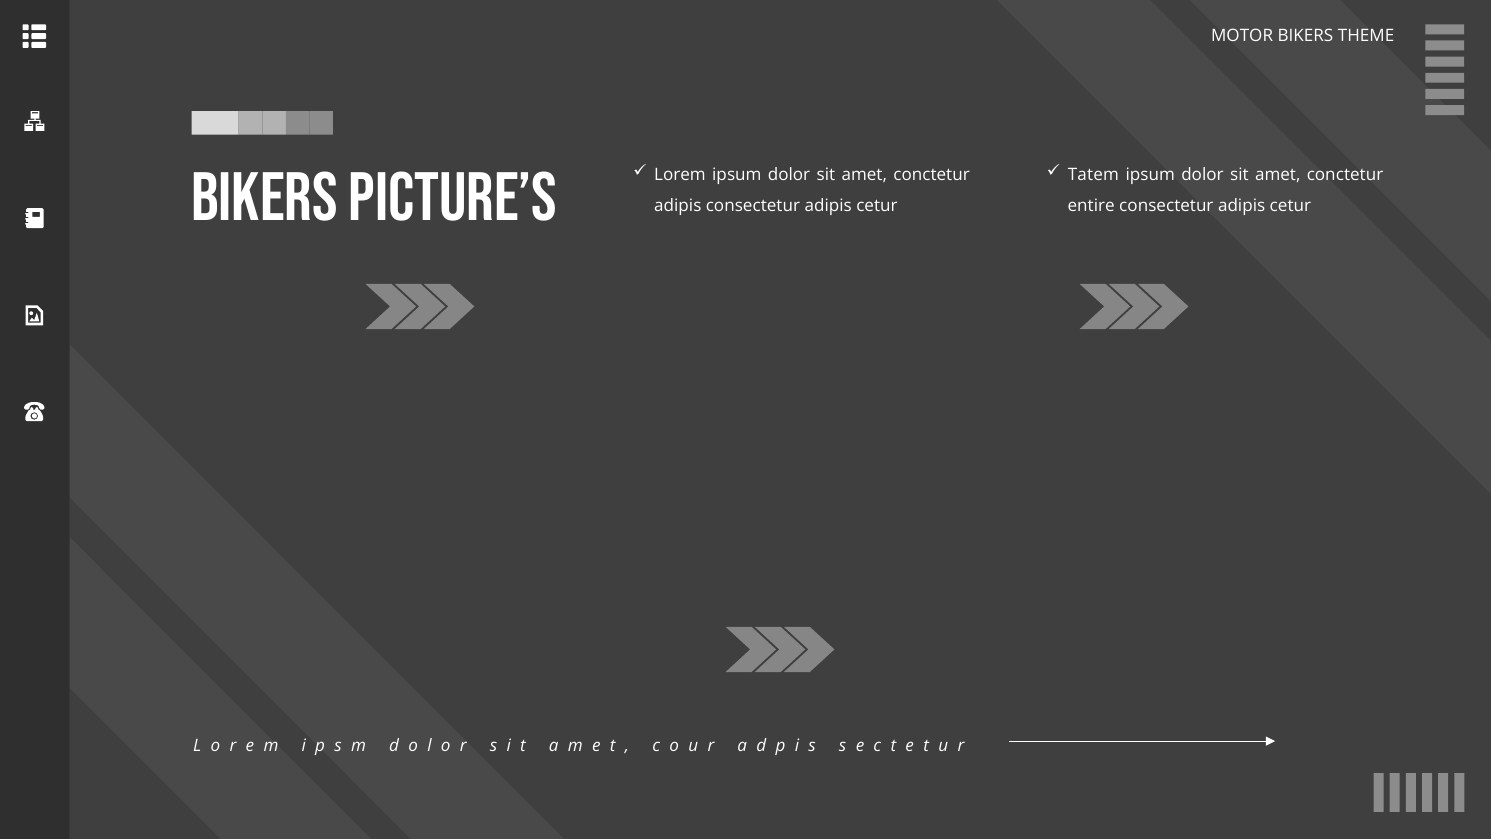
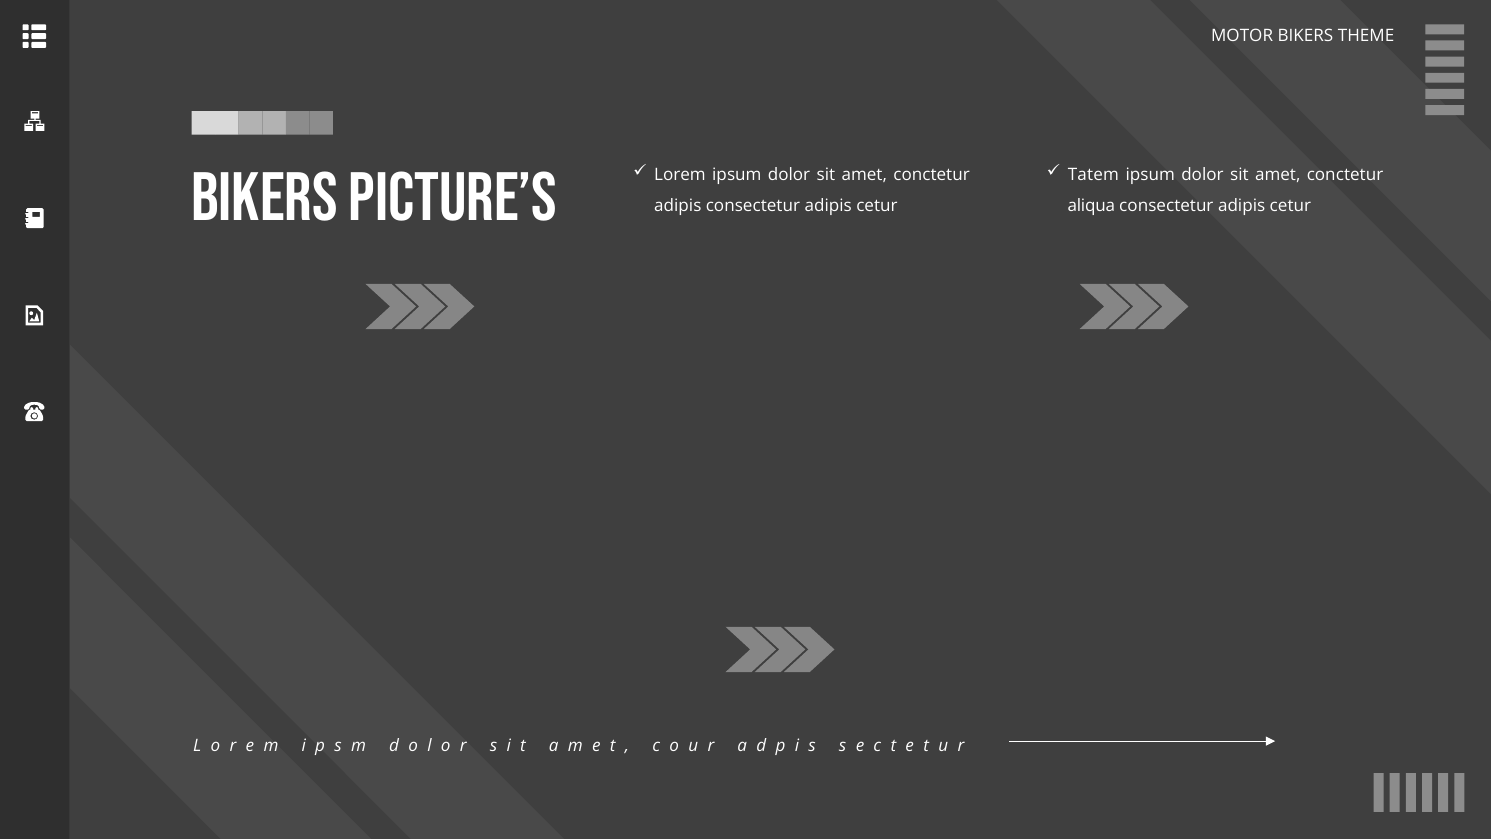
entire: entire -> aliqua (1091, 206)
